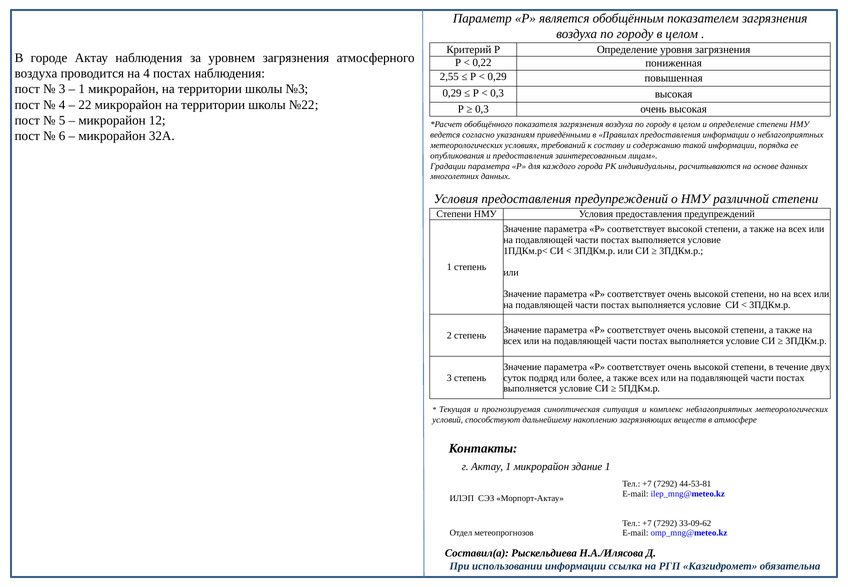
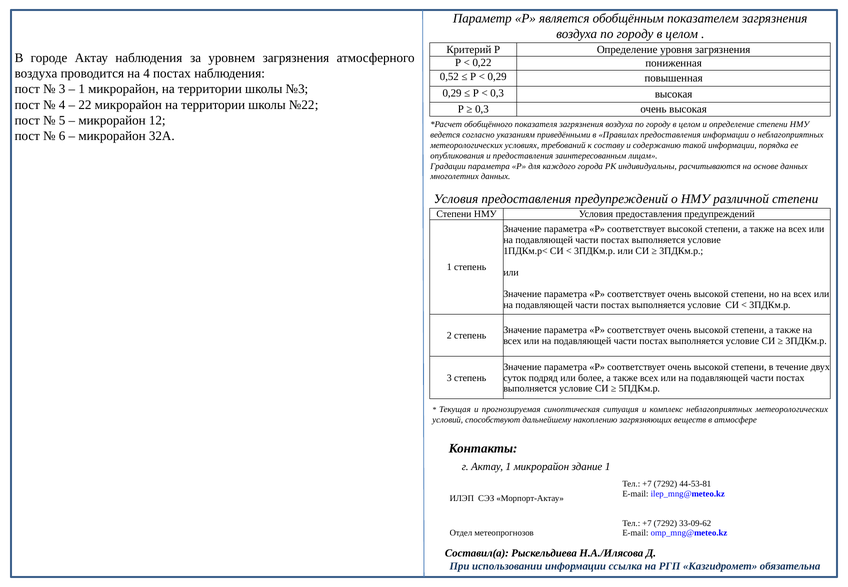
2,55: 2,55 -> 0,52 (449, 77)
